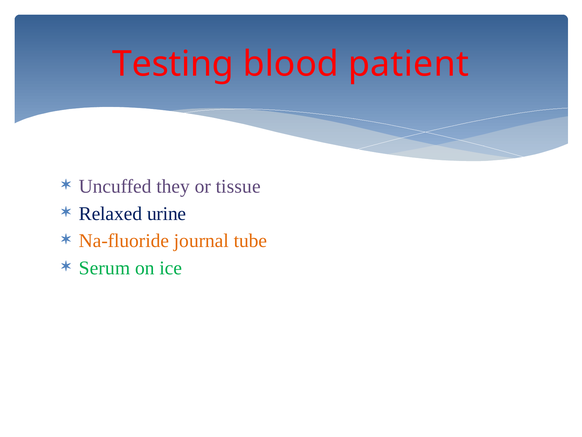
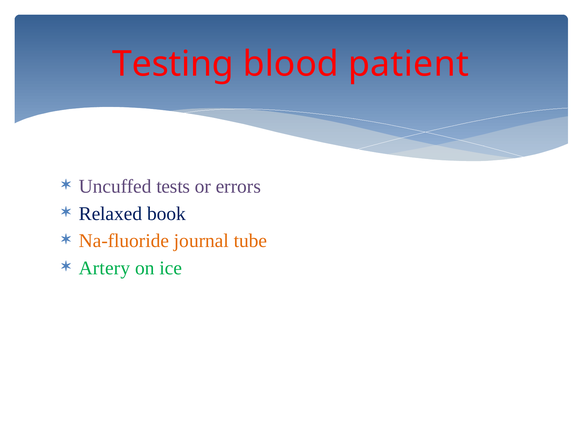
they: they -> tests (173, 186)
tissue: tissue -> errors (238, 186)
urine: urine -> book (166, 213)
Serum: Serum -> Artery (105, 268)
